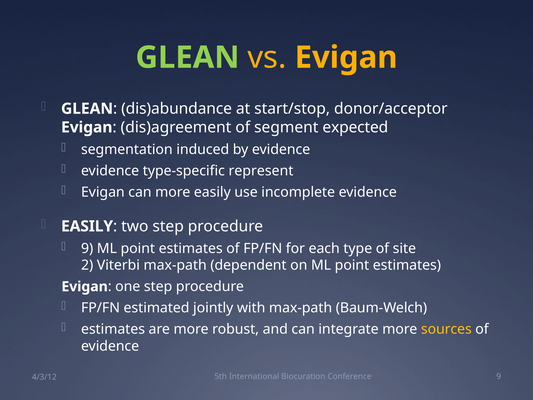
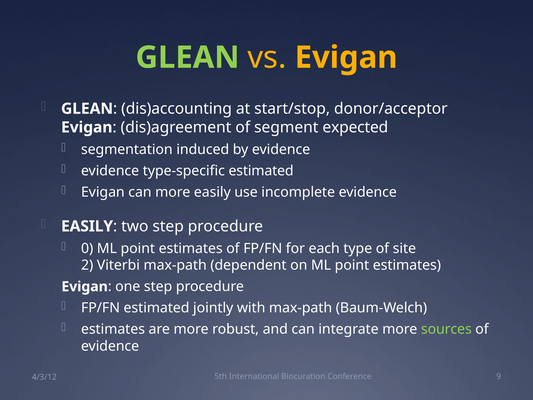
dis)abundance: dis)abundance -> dis)accounting (177, 109)
type-specific represent: represent -> estimated (261, 171)
9: 9 -> 0 (87, 248)
sources colour: yellow -> light green (446, 329)
